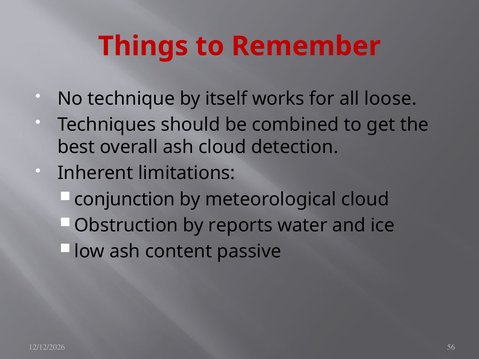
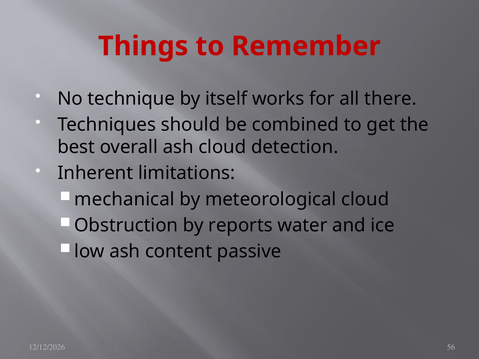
loose: loose -> there (391, 99)
conjunction: conjunction -> mechanical (124, 199)
